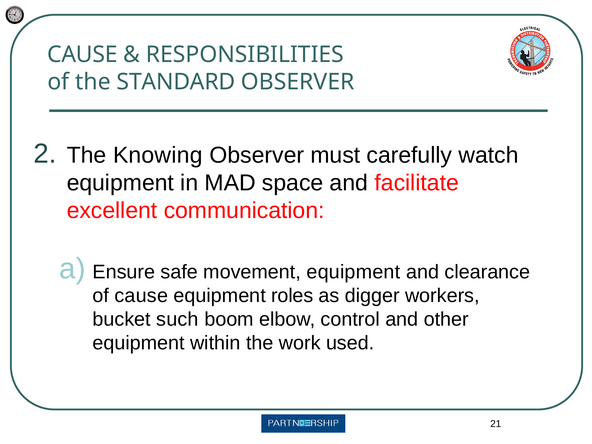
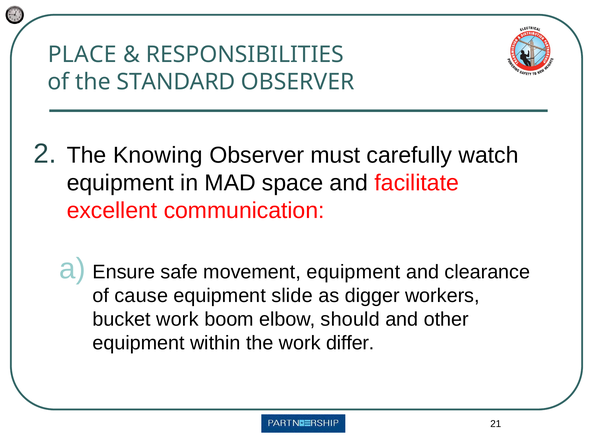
CAUSE: CAUSE -> PLACE (82, 54)
roles: roles -> slide (292, 296)
bucket such: such -> work (177, 319)
control: control -> should (350, 319)
used: used -> differ (350, 343)
